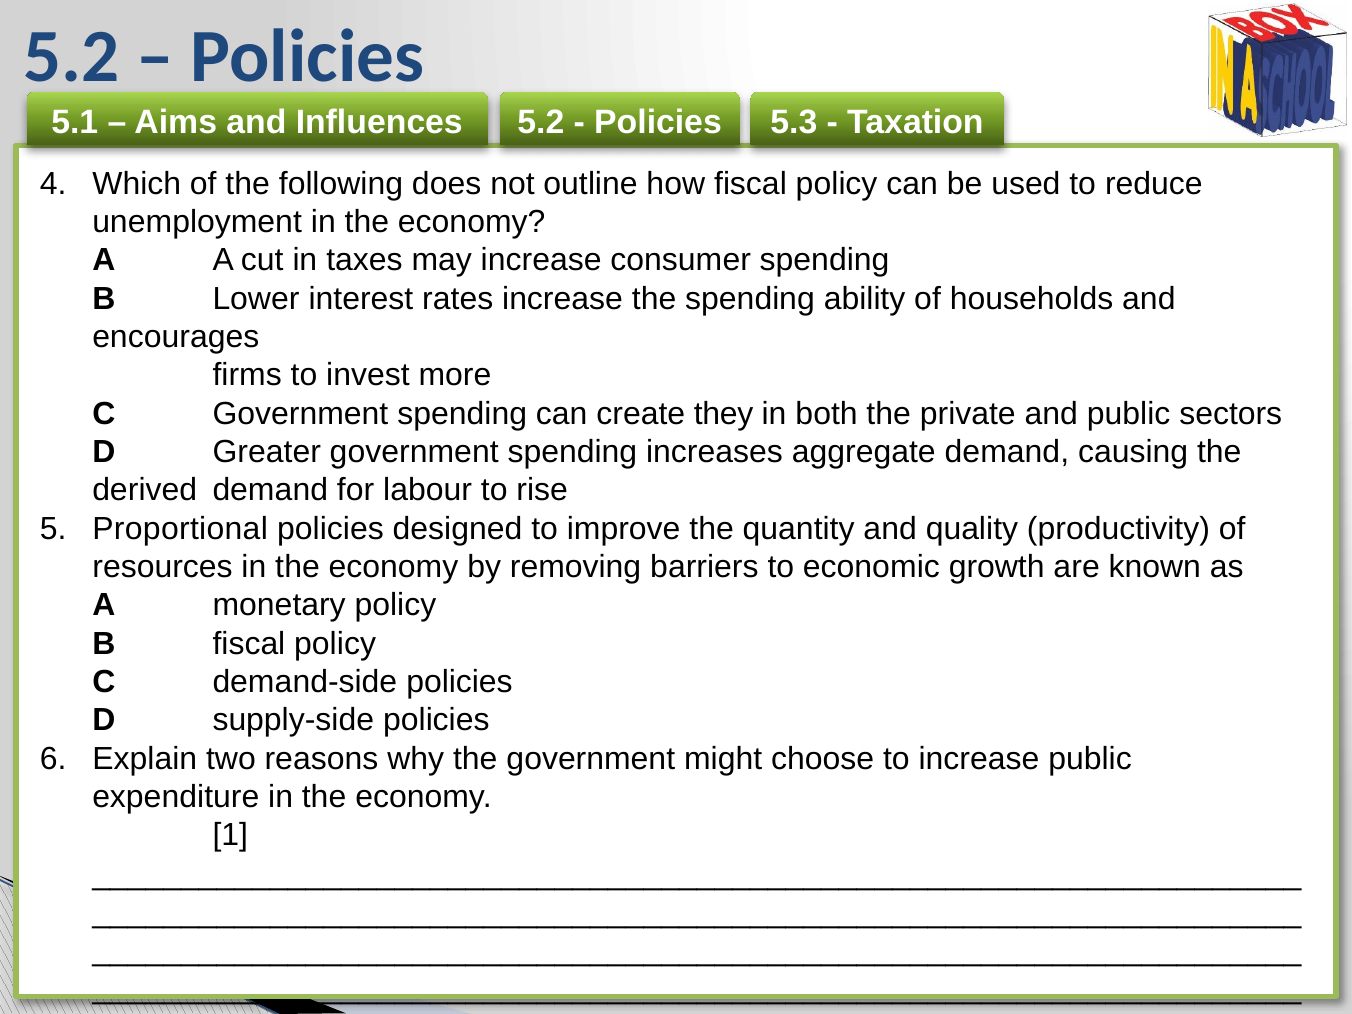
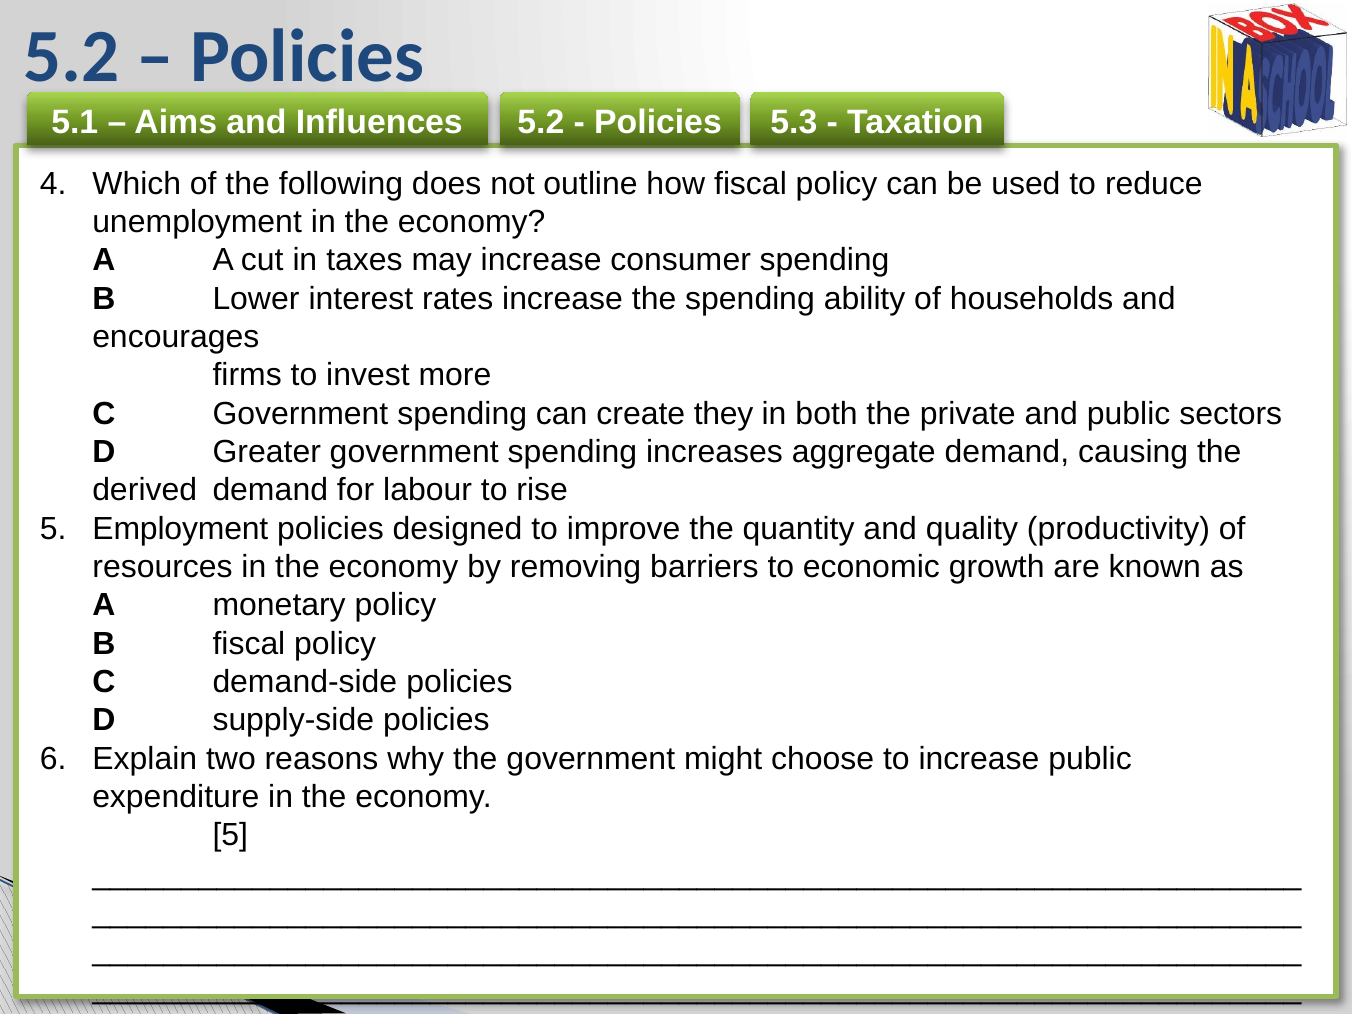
Proportional: Proportional -> Employment (180, 529)
1: 1 -> 5 (230, 835)
